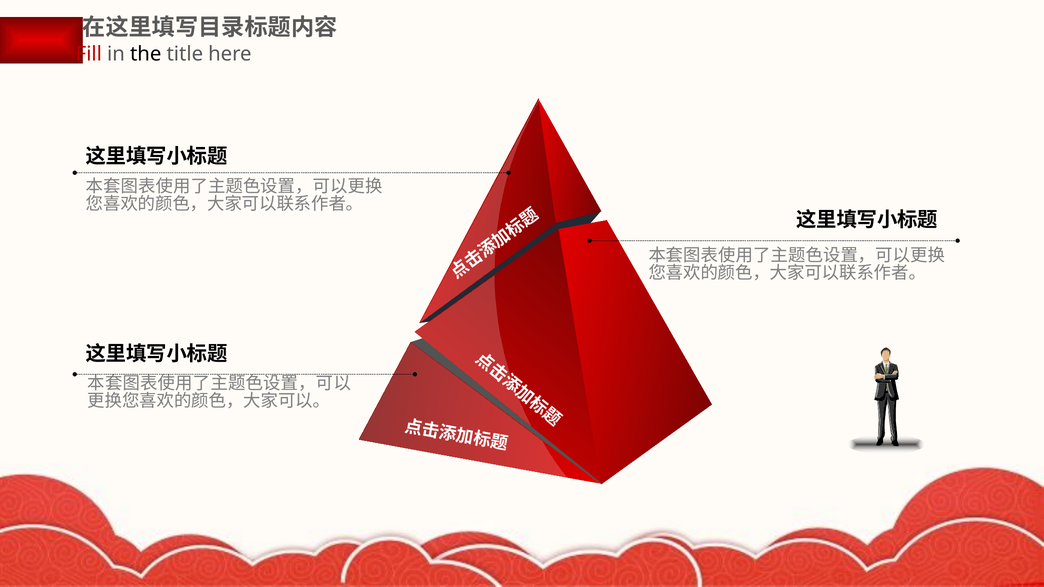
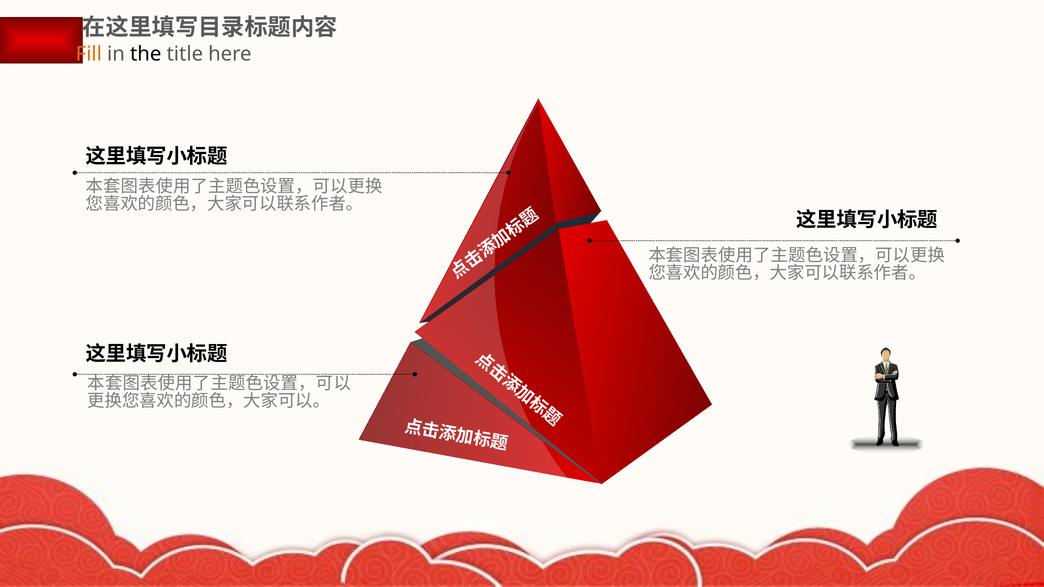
Fill colour: red -> orange (89, 54)
